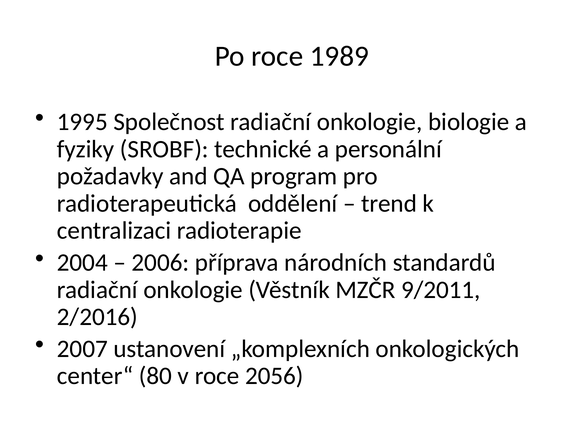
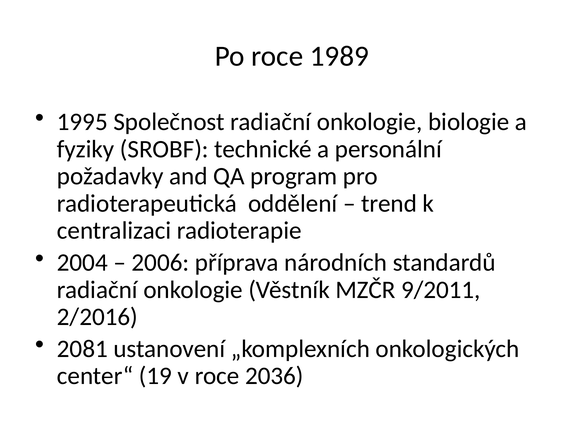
2007: 2007 -> 2081 (82, 349)
80: 80 -> 19 (155, 376)
2056: 2056 -> 2036 (274, 376)
